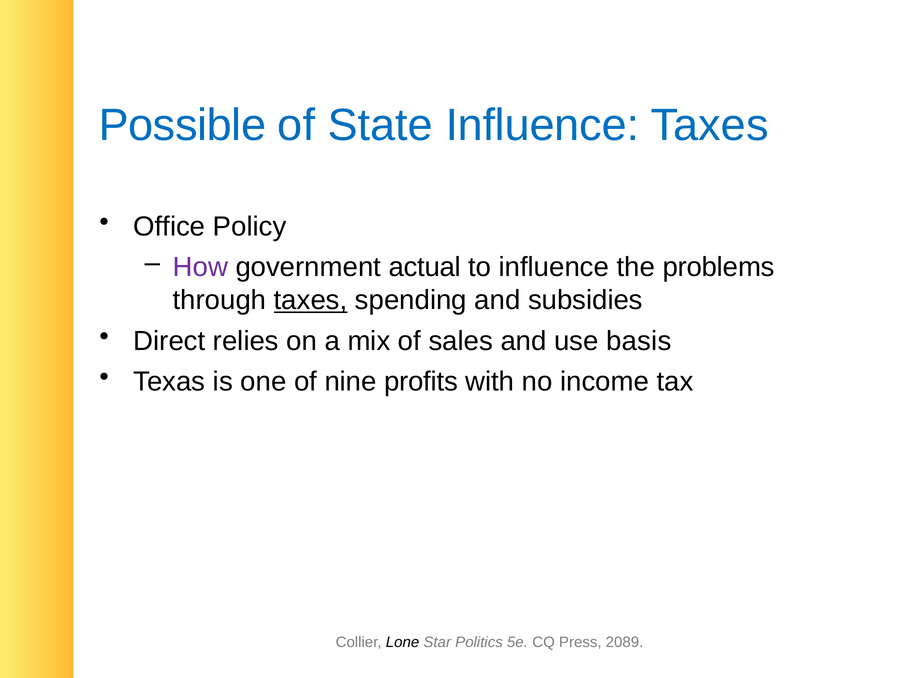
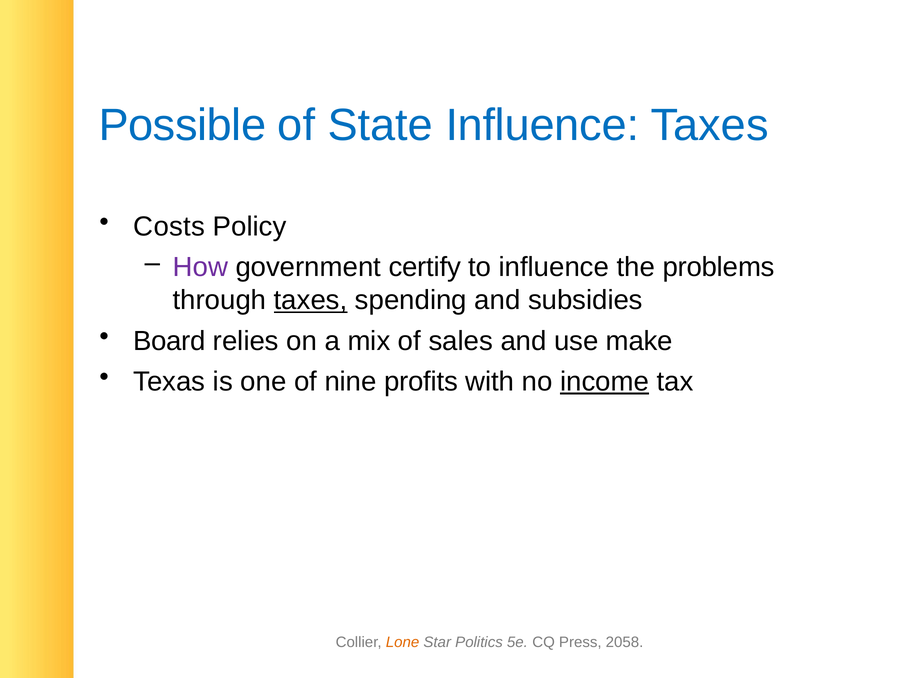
Office: Office -> Costs (169, 226)
actual: actual -> certify (425, 267)
Direct: Direct -> Board (169, 341)
basis: basis -> make (639, 341)
income underline: none -> present (605, 382)
Lone colour: black -> orange (403, 643)
2089: 2089 -> 2058 (625, 643)
